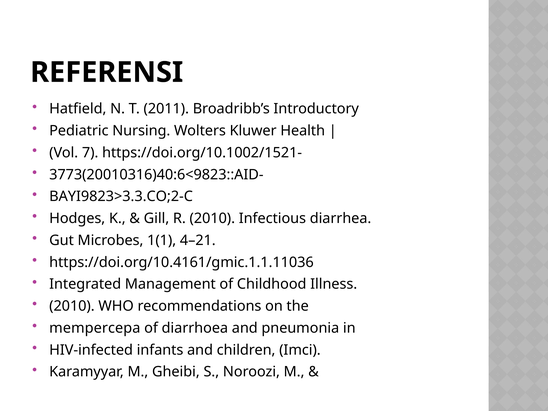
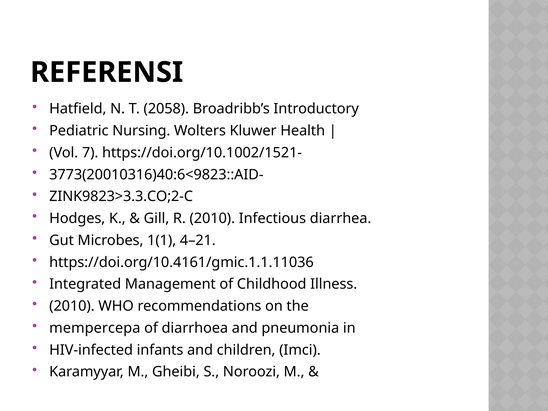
2011: 2011 -> 2058 (166, 109)
BAYI9823>3.3.CO;2-C: BAYI9823>3.3.CO;2-C -> ZINK9823>3.3.CO;2-C (121, 197)
